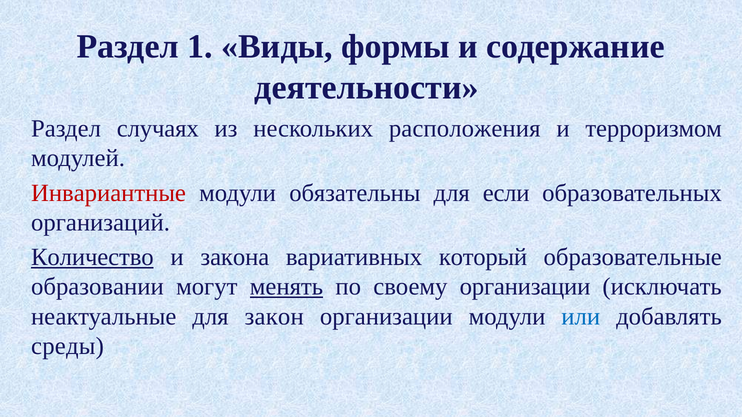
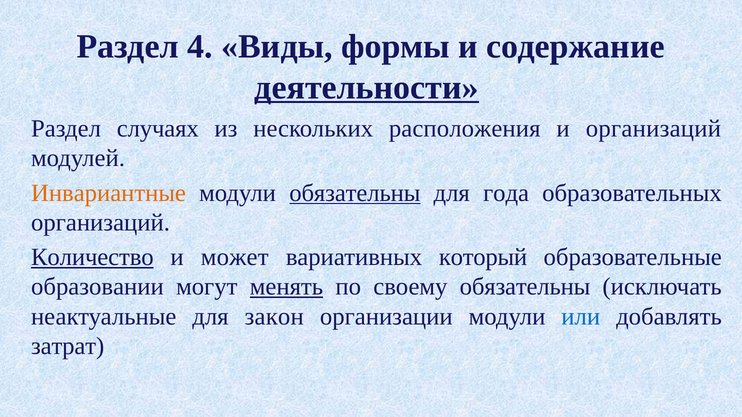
1: 1 -> 4 (200, 47)
деятельности underline: none -> present (367, 87)
и терроризмом: терроризмом -> организаций (653, 129)
Инвариантные colour: red -> orange (109, 193)
обязательны underline: none -> present (355, 193)
если: если -> года (506, 193)
закона: закона -> может (235, 257)
своему организации: организации -> обязательны (525, 287)
среды: среды -> затрат (68, 346)
